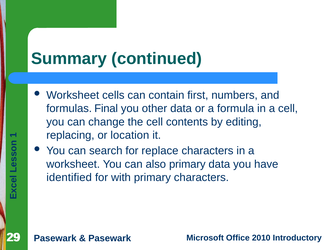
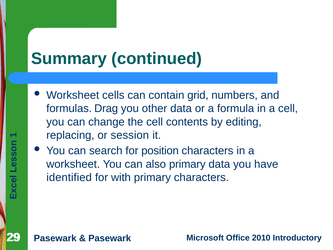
first: first -> grid (198, 95)
Final: Final -> Drag (106, 108)
location: location -> session (130, 135)
replace: replace -> position (160, 151)
